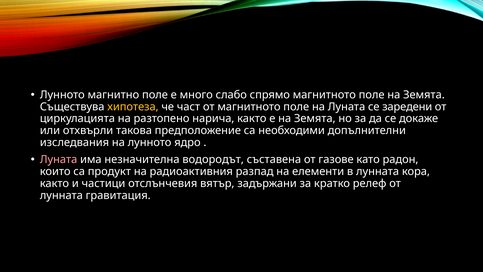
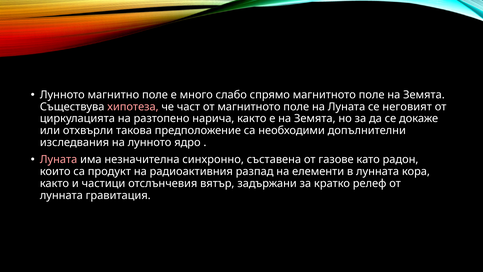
хипотеза colour: yellow -> pink (133, 107)
заредени: заредени -> неговият (407, 107)
водородът: водородът -> синхронно (213, 159)
